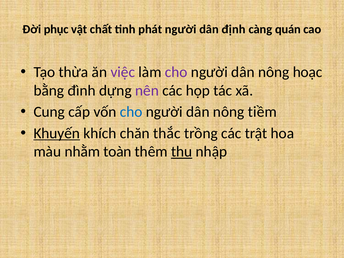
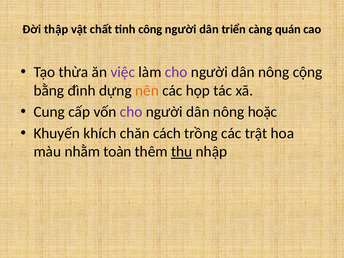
phục: phục -> thập (56, 29)
phát: phát -> công (150, 29)
định: định -> triển (234, 29)
hoạc: hoạc -> cộng (308, 72)
nên colour: purple -> orange (147, 91)
cho colour: blue -> purple (131, 112)
tiềm: tiềm -> hoặc (262, 112)
Khuyến underline: present -> none (57, 133)
thắc: thắc -> cách (167, 133)
